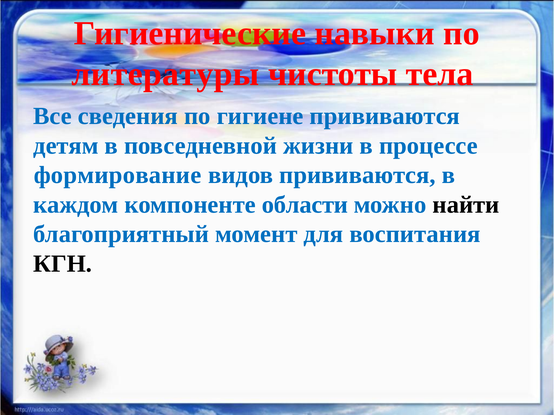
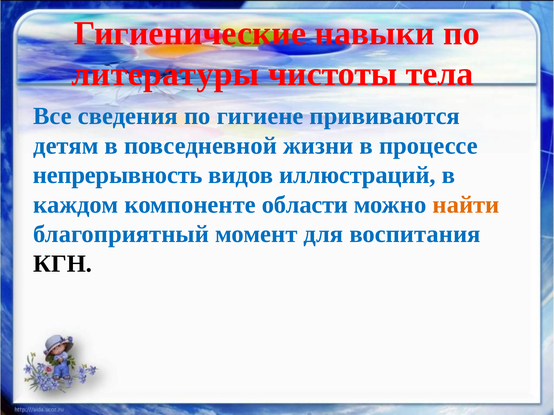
формирование: формирование -> непрерывность (118, 175)
видов прививаются: прививаются -> иллюстраций (358, 175)
найти colour: black -> orange (466, 205)
